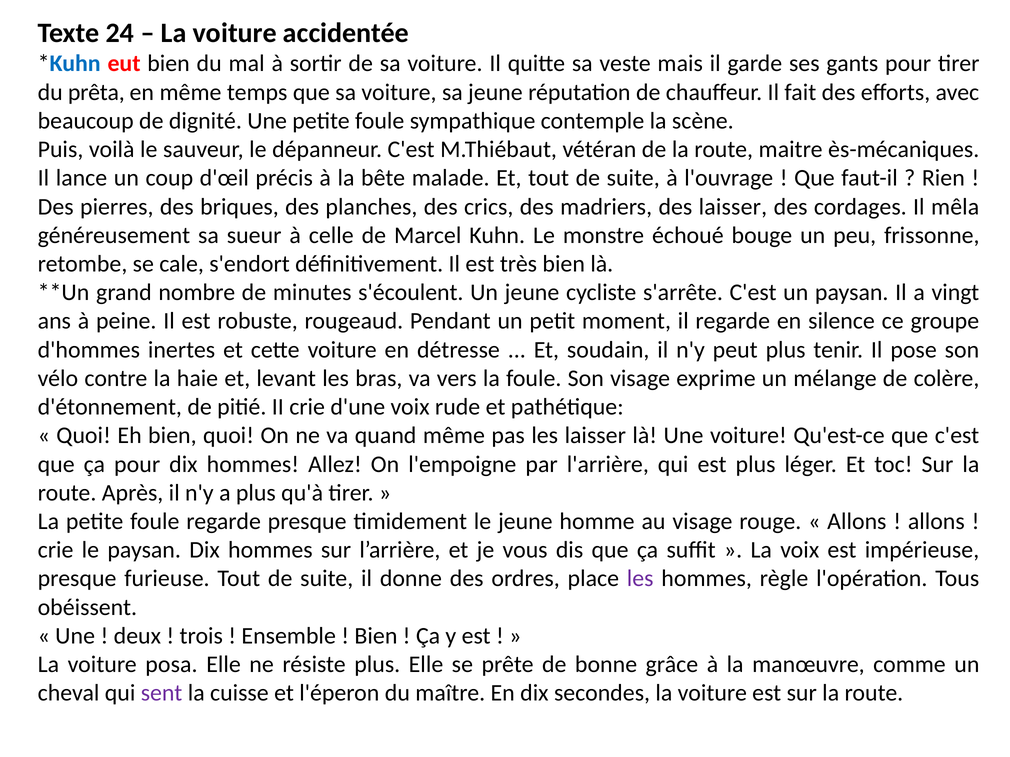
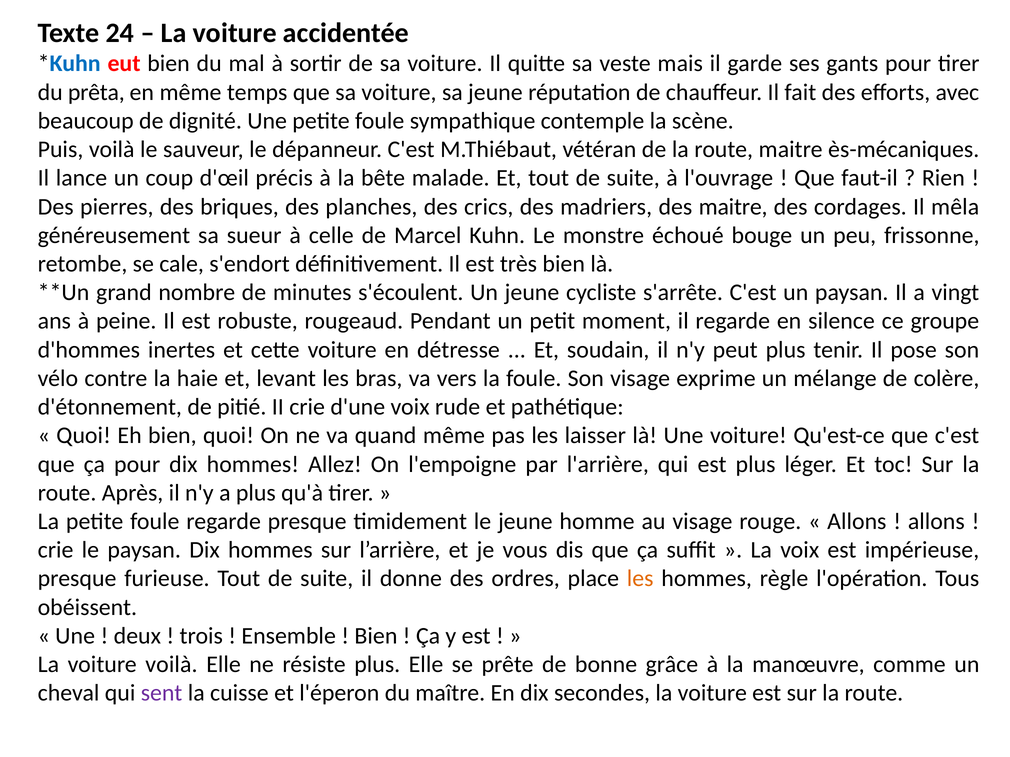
des laisser: laisser -> maitre (733, 207)
les colour: purple -> orange (640, 579)
voiture posa: posa -> voilà (171, 665)
